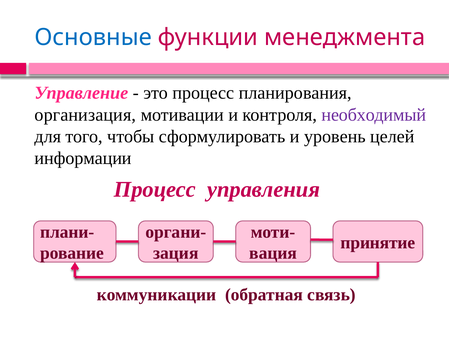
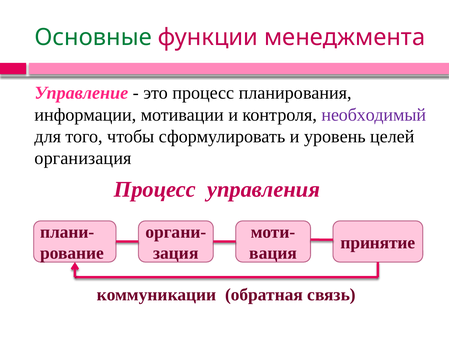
Основные colour: blue -> green (93, 37)
организация: организация -> информации (85, 115)
информации: информации -> организация (83, 158)
